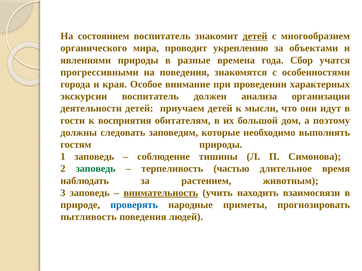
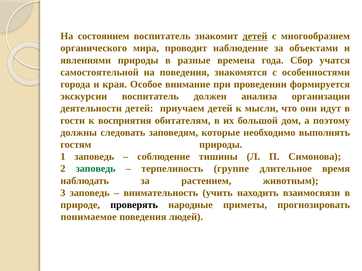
укреплению: укреплению -> наблюдение (241, 48)
прогрессивными: прогрессивными -> самостоятельной (100, 72)
характерных: характерных -> формируется (320, 84)
частью: частью -> группе (231, 169)
внимательность underline: present -> none (161, 193)
проверять colour: blue -> black (134, 205)
пытливость: пытливость -> понимаемое (89, 217)
